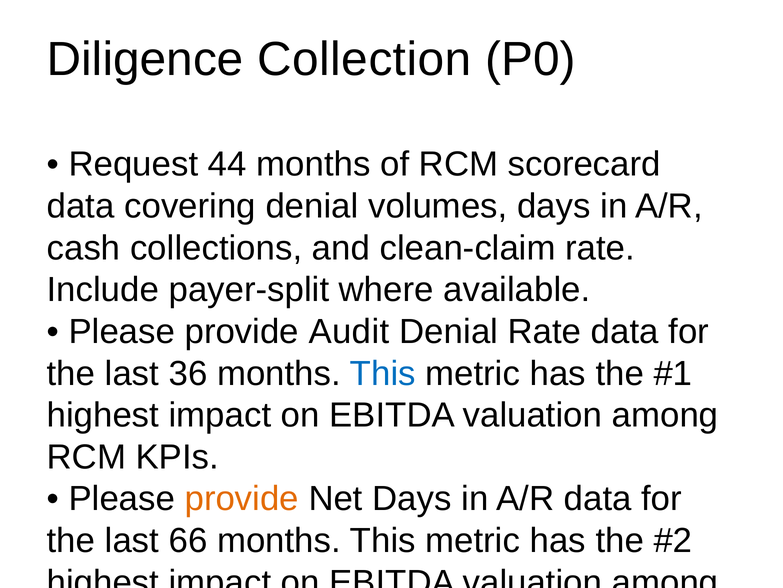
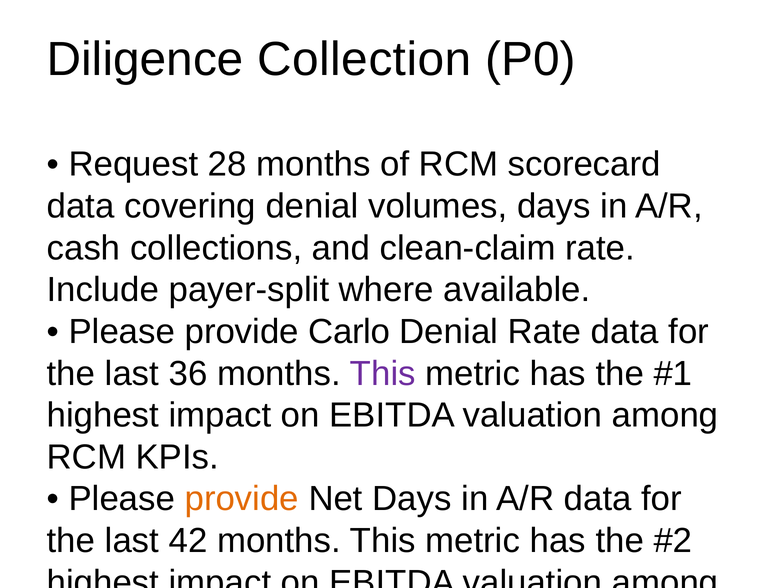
44: 44 -> 28 (227, 164)
Audit: Audit -> Carlo (349, 331)
This colour: blue -> purple (383, 373)
66: 66 -> 42 (188, 540)
